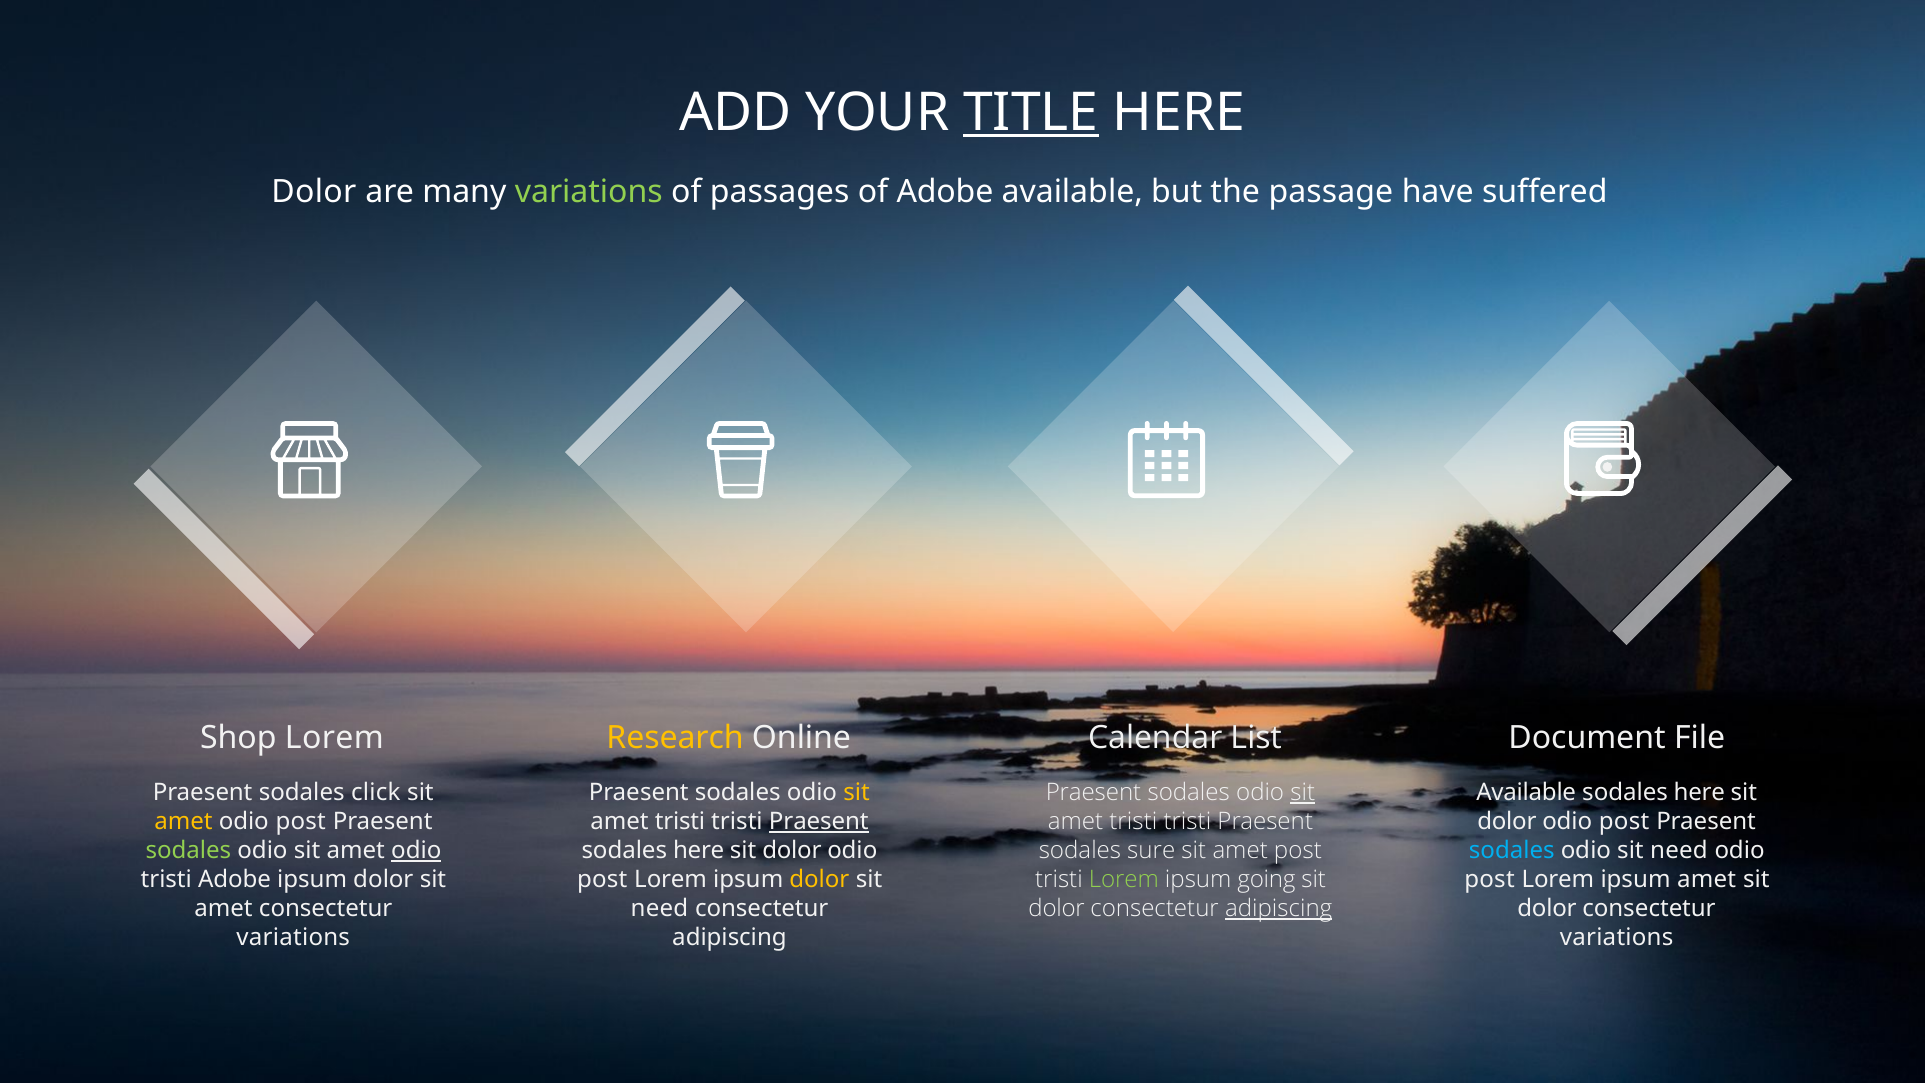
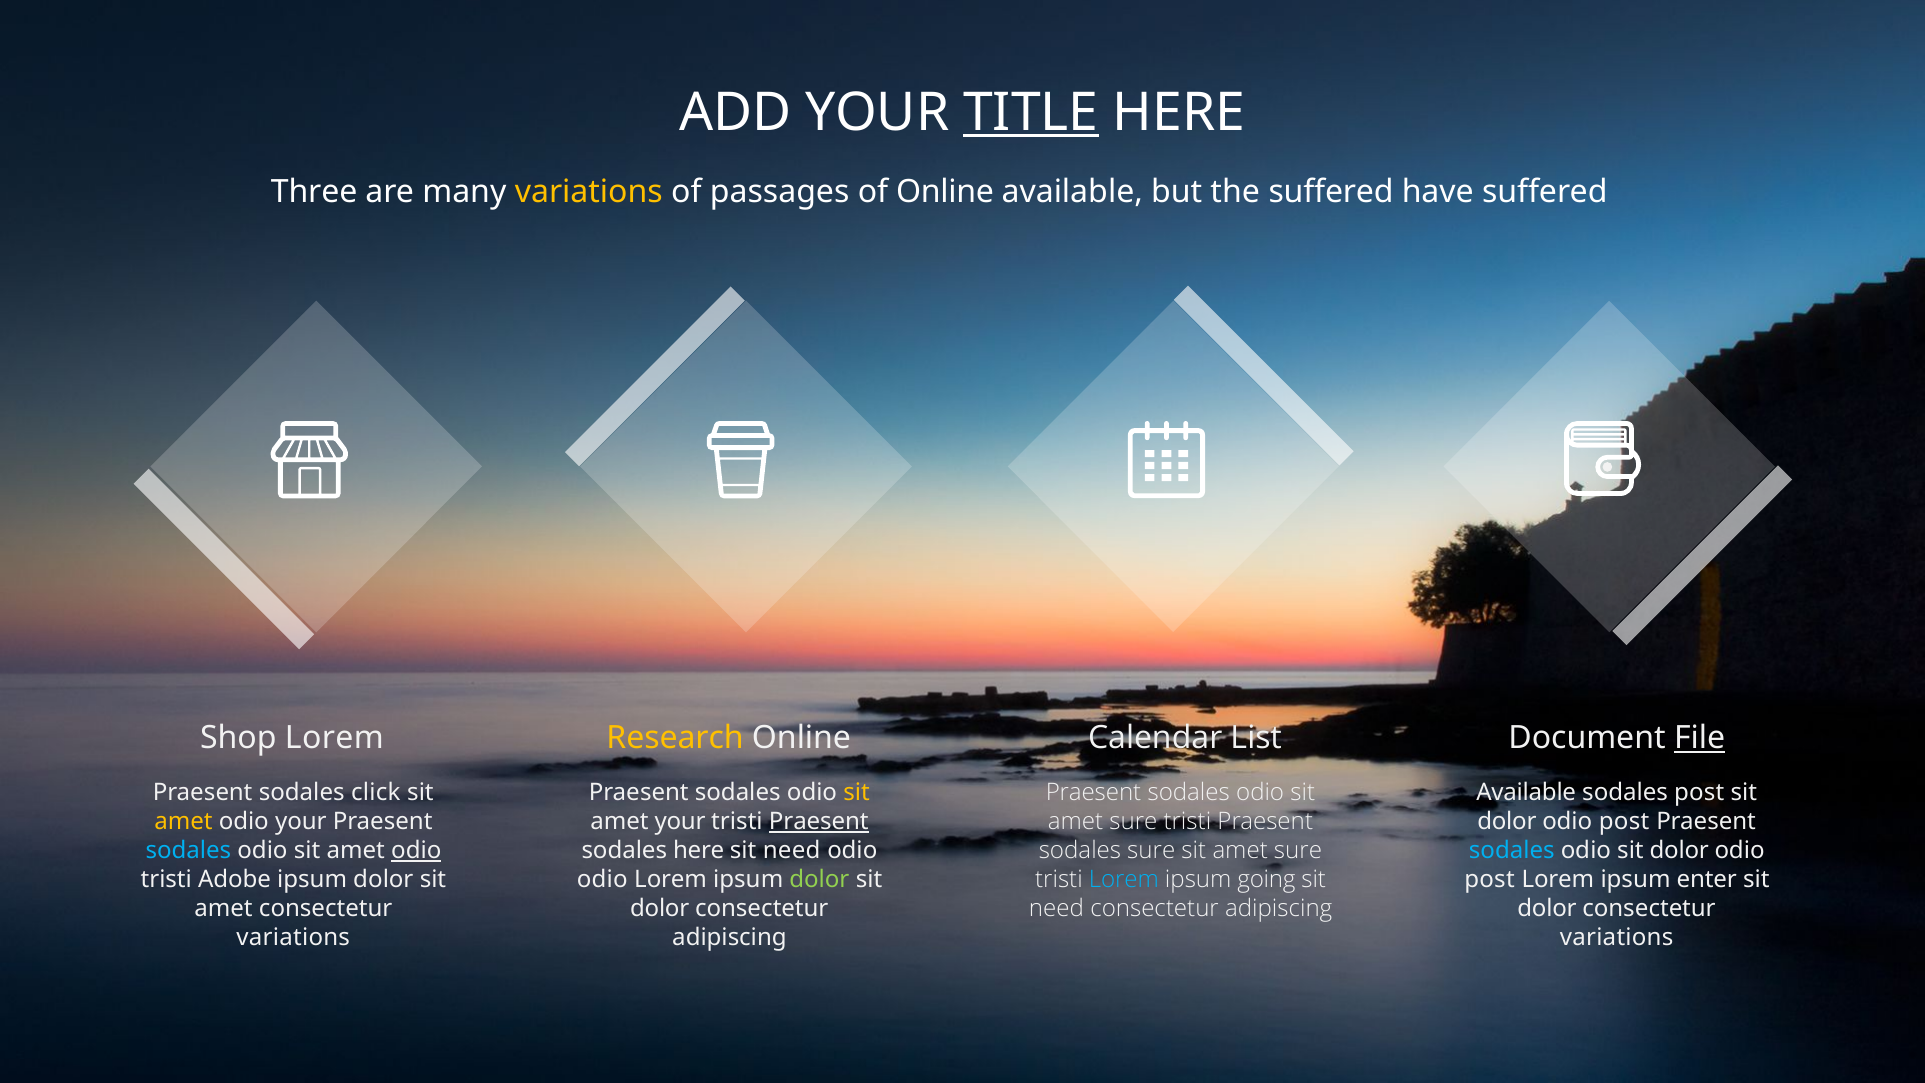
Dolor: Dolor -> Three (314, 192)
variations colour: light green -> yellow (589, 192)
of Adobe: Adobe -> Online (945, 192)
the passage: passage -> suffered (1331, 192)
File underline: none -> present (1700, 738)
sit underline: present -> none (1303, 793)
here: here -> post (1699, 793)
tristi: tristi -> sure (1133, 821)
post: post -> your (301, 821)
tristi: tristi -> your (680, 821)
post: post -> sure (1298, 850)
sodales colour: light green -> light blue (188, 850)
dolor: dolor -> need (792, 850)
odio sit need: need -> dolor (1679, 850)
Lorem colour: light green -> light blue (1124, 879)
post: post -> odio (602, 879)
dolor colour: yellow -> light green (819, 879)
ipsum amet: amet -> enter (1707, 879)
dolor: dolor -> need (1056, 908)
adipiscing underline: present -> none (1279, 908)
need: need -> dolor (660, 908)
